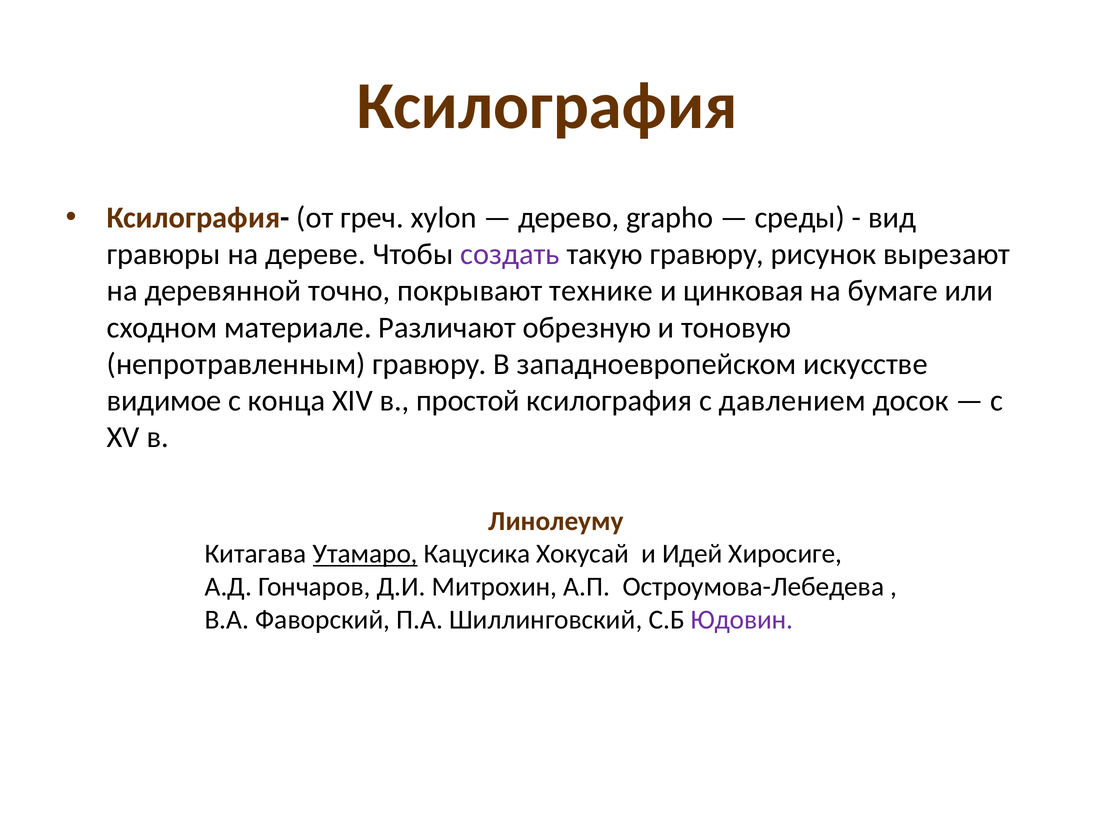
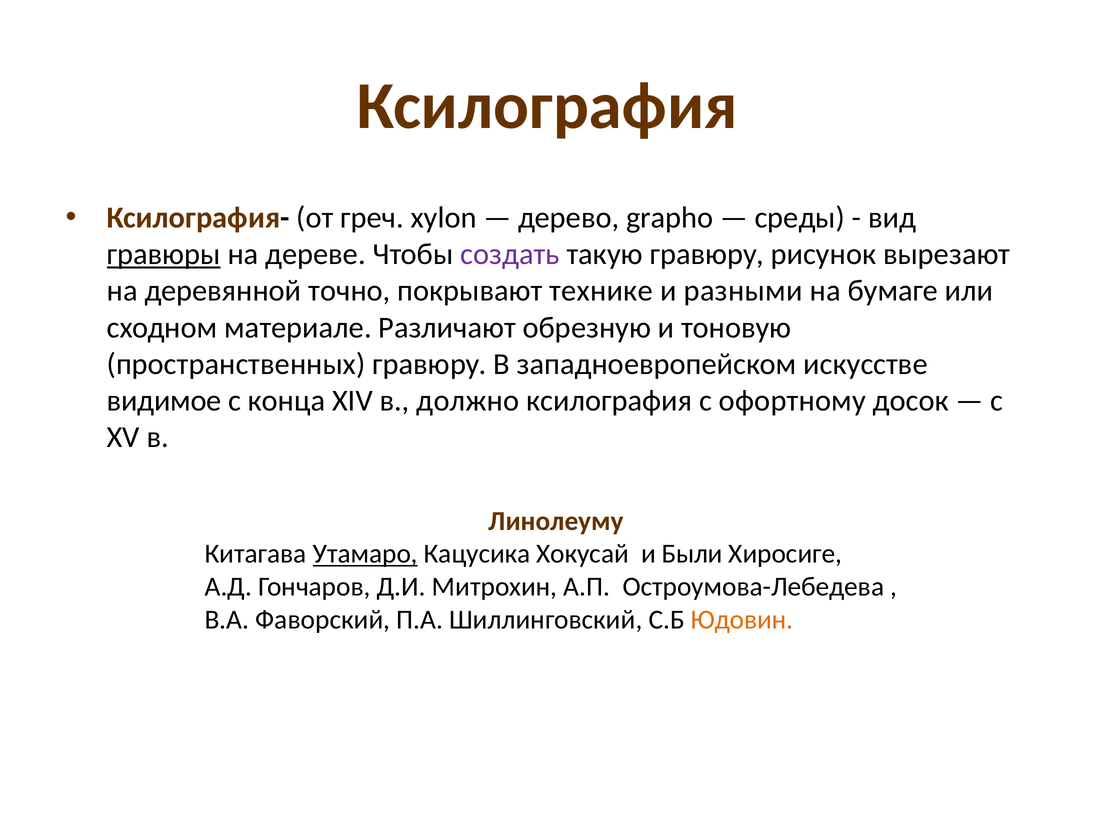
гравюры underline: none -> present (164, 254)
цинковая: цинковая -> разными (743, 291)
непротравленным: непротравленным -> пространственных (236, 364)
простой: простой -> должно (468, 400)
давлением: давлением -> офортному (792, 400)
Идей: Идей -> Были (692, 553)
Юдовин colour: purple -> orange (742, 619)
